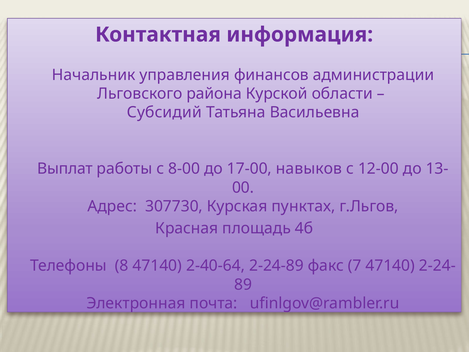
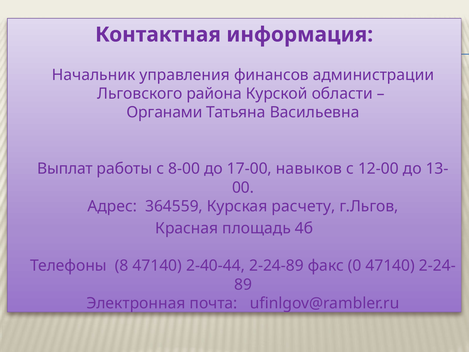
Субсидий: Субсидий -> Органами (165, 112)
307730: 307730 -> 364559 (174, 206)
пунктах: пунктах -> расчету (303, 206)
2-40-64: 2-40-64 -> 2-40-44 (216, 266)
7: 7 -> 0 (355, 266)
